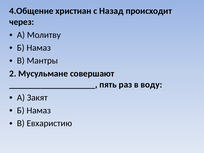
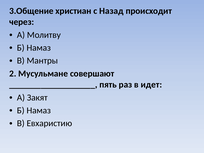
4.Общение: 4.Общение -> 3.Общение (31, 11)
воду: воду -> идет (151, 85)
